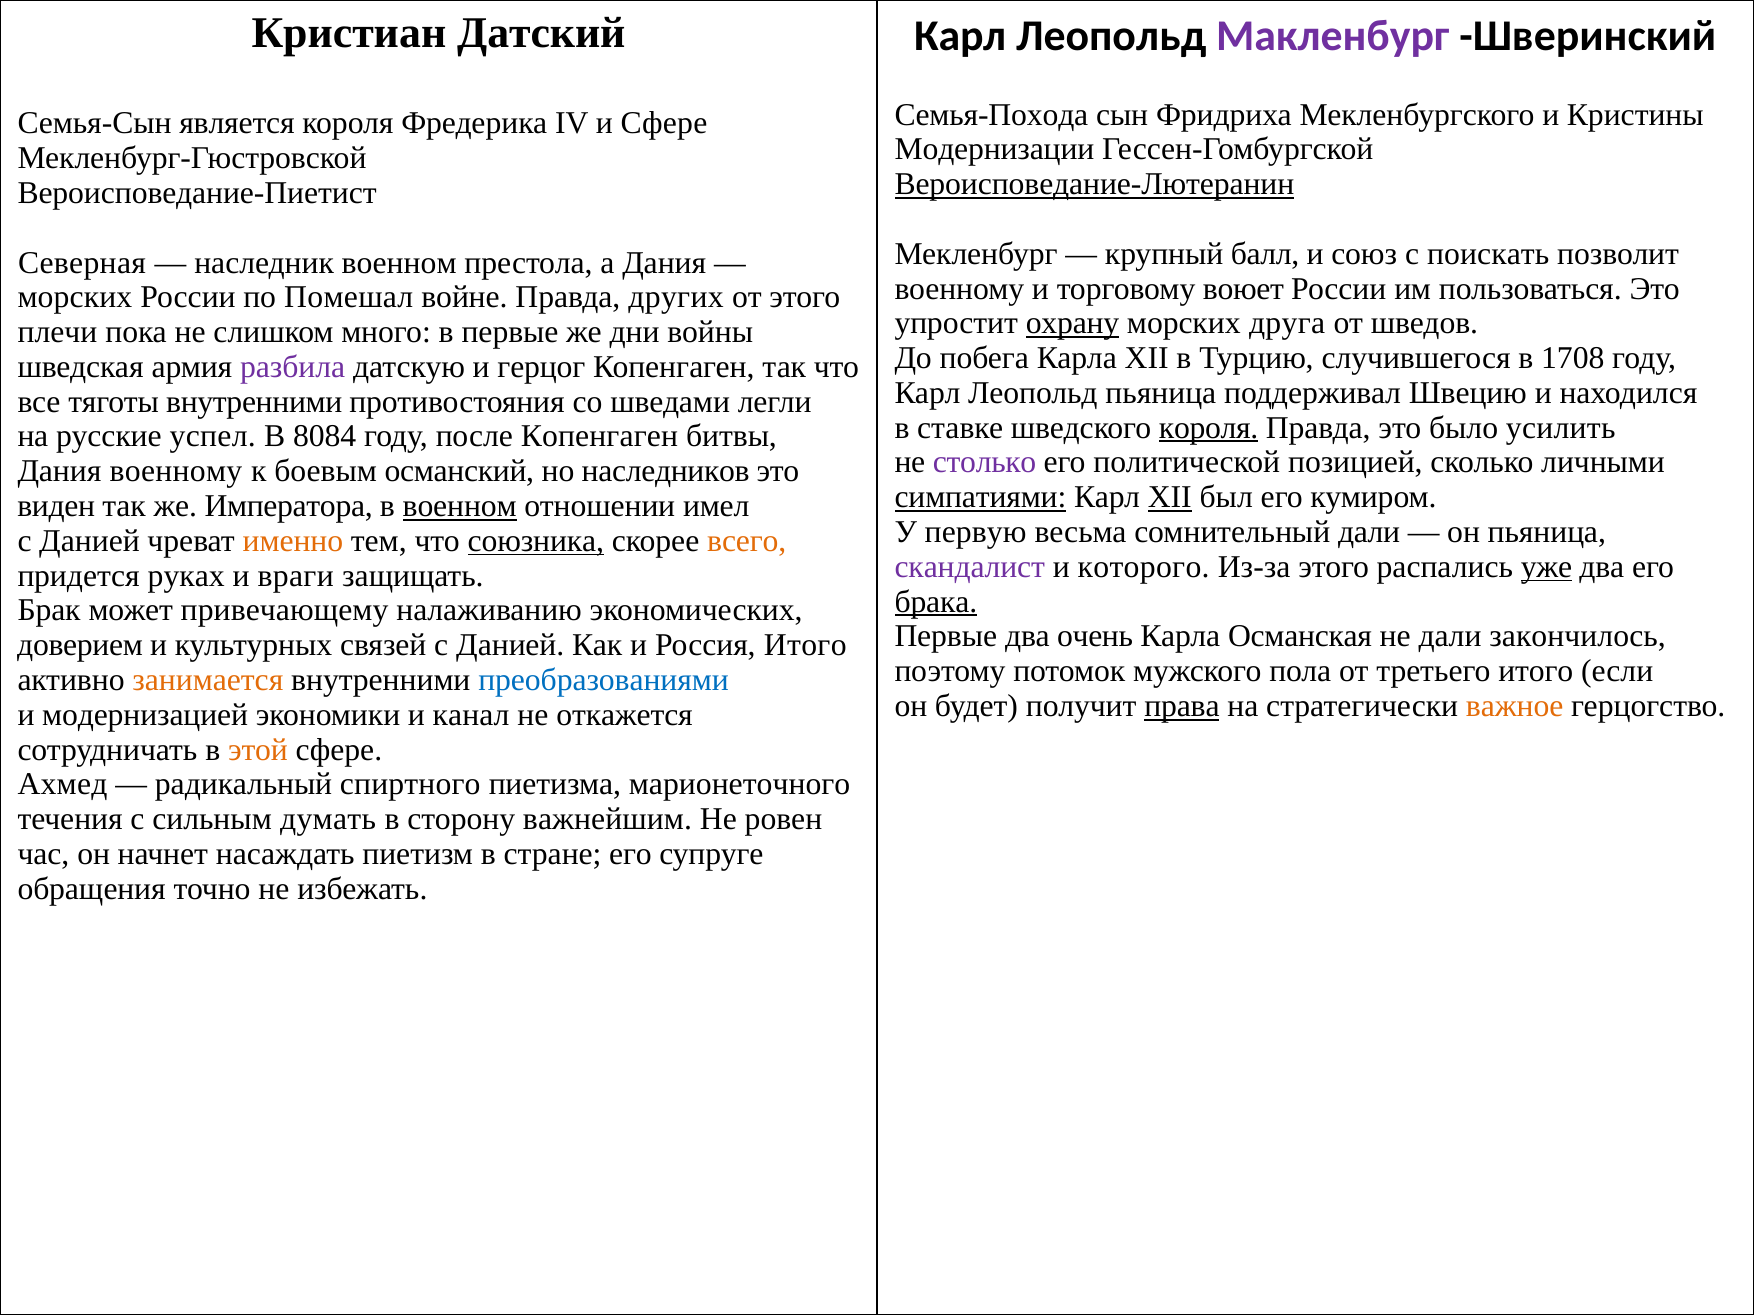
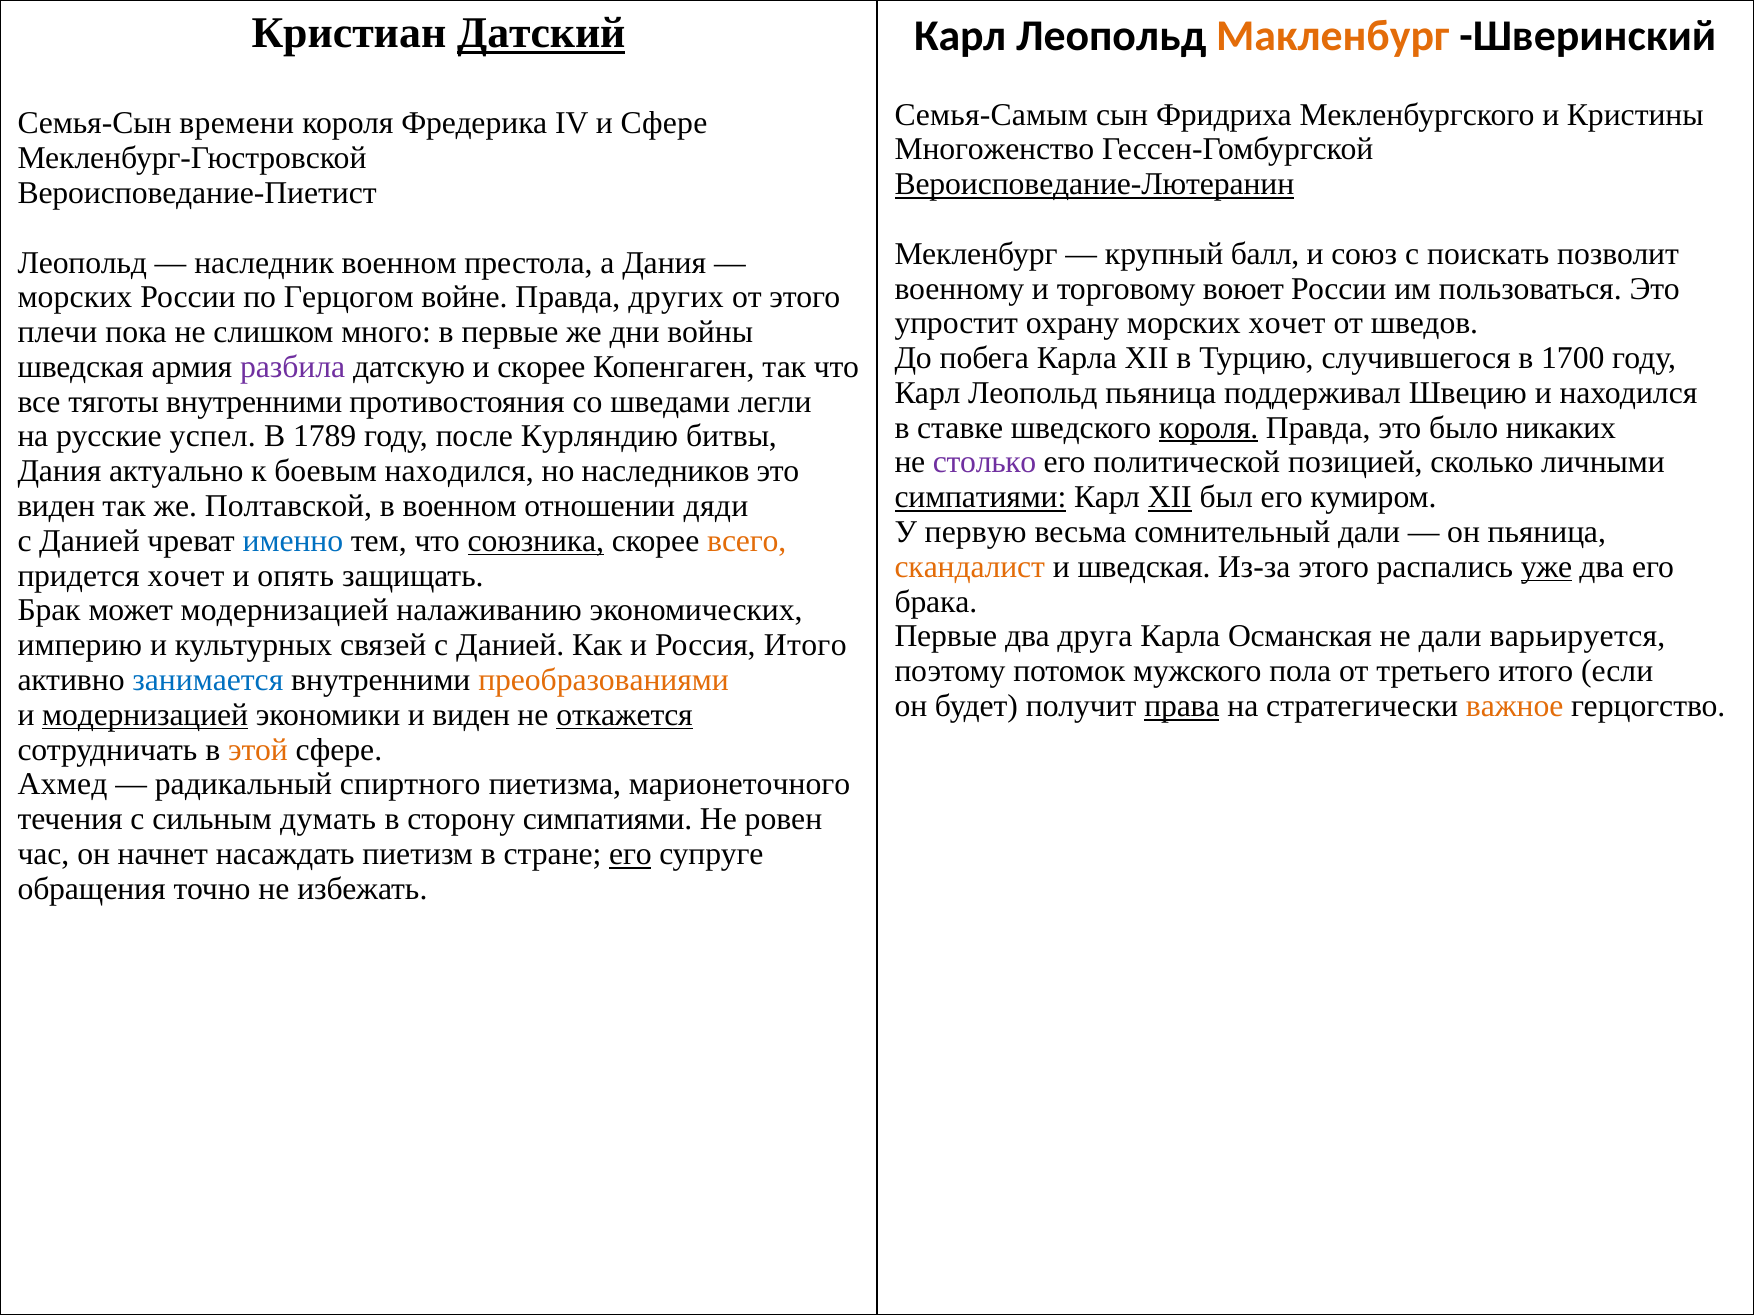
Датский underline: none -> present (541, 33)
Макленбург colour: purple -> orange (1333, 36)
Семья-Похода: Семья-Похода -> Семья-Самым (991, 115)
является: является -> времени (237, 123)
Модернизации: Модернизации -> Многоженство (994, 149)
Северная: Северная -> Леопольд (82, 263)
Помешал: Помешал -> Герцогом (349, 297)
охрану underline: present -> none (1073, 323)
морских друга: друга -> хочет (1287, 323)
1708: 1708 -> 1700 (1573, 358)
и герцог: герцог -> скорее (541, 367)
усилить: усилить -> никаких (1561, 428)
8084: 8084 -> 1789 (325, 437)
после Копенгаген: Копенгаген -> Курляндию (600, 437)
Дания военному: военному -> актуально (176, 471)
боевым османский: османский -> находился (459, 471)
Императора: Императора -> Полтавской (288, 506)
военном underline: present -> none (460, 506)
имел: имел -> дяди (716, 506)
именно colour: orange -> blue (293, 541)
скандалист colour: purple -> orange (970, 567)
и которого: которого -> шведская (1144, 567)
придется руках: руках -> хочет (186, 576)
враги: враги -> опять (296, 576)
брака underline: present -> none (936, 602)
может привечающему: привечающему -> модернизацией (285, 611)
очень: очень -> друга (1095, 637)
закончилось: закончилось -> варьируется (1577, 637)
доверием: доверием -> империю (80, 645)
занимается colour: orange -> blue (208, 680)
преобразованиями colour: blue -> orange (604, 680)
модернизацией underline: none -> present (145, 715)
и канал: канал -> виден (471, 715)
откажется underline: none -> present (625, 715)
сторону важнейшим: важнейшим -> симпатиями (608, 820)
его underline: none -> present (630, 854)
